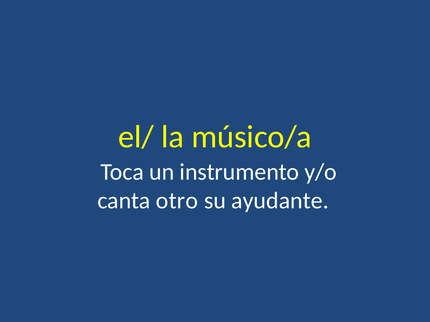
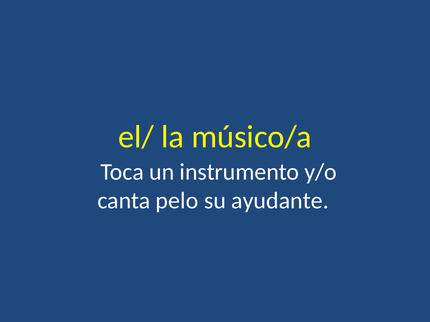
otro: otro -> pelo (177, 201)
